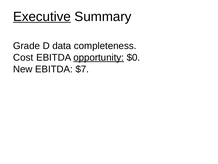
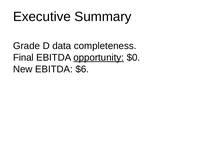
Executive underline: present -> none (42, 17)
Cost: Cost -> Final (23, 57)
$7: $7 -> $6 (82, 69)
